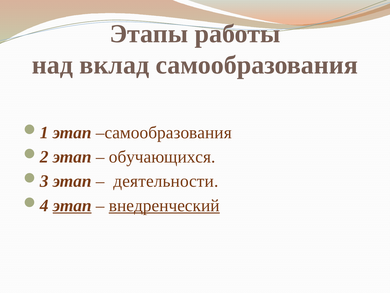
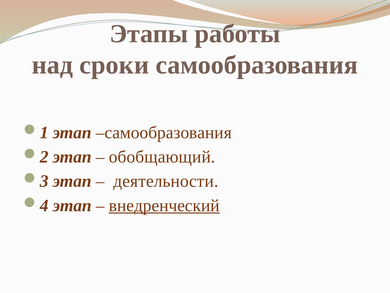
вклад: вклад -> сроки (114, 65)
обучающихся: обучающихся -> обобщающий (162, 157)
этап underline: present -> none (72, 205)
